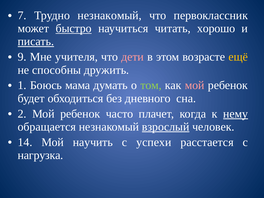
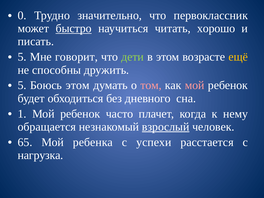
7: 7 -> 0 (22, 15)
Трудно незнакомый: незнакомый -> значительно (110, 15)
писать underline: present -> none (36, 42)
9: 9 -> 5 (22, 57)
учителя: учителя -> говорит (76, 57)
дети colour: pink -> light green (133, 57)
1: 1 -> 5 (22, 85)
Боюсь мама: мама -> этом (78, 85)
том colour: light green -> pink (151, 85)
2: 2 -> 1 (22, 114)
нему underline: present -> none (236, 114)
14: 14 -> 65 (25, 142)
научить: научить -> ребенка (93, 142)
